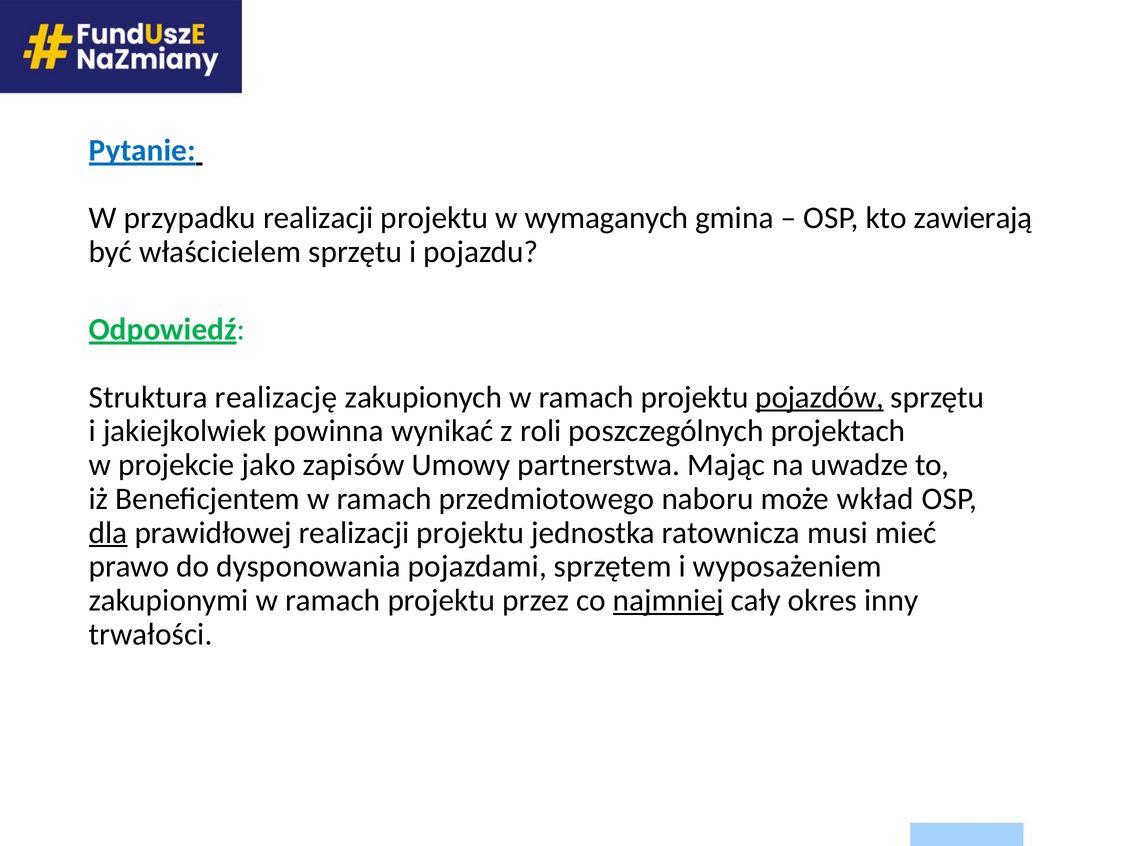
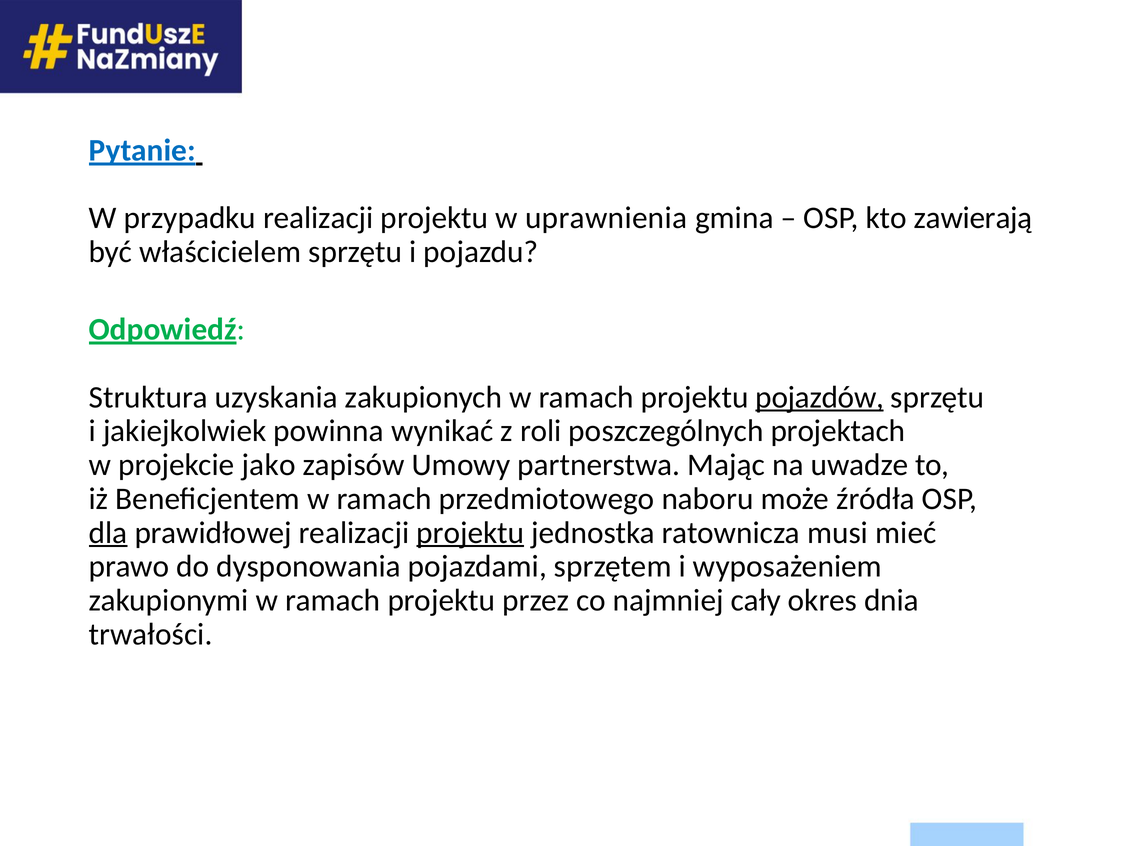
wymaganych: wymaganych -> uprawnienia (606, 218)
realizację: realizację -> uzyskania (276, 397)
wkład: wkład -> źródła (876, 499)
projektu underline: none -> present (470, 533)
najmniej underline: present -> none (668, 600)
inny: inny -> dnia (891, 600)
